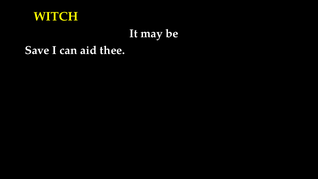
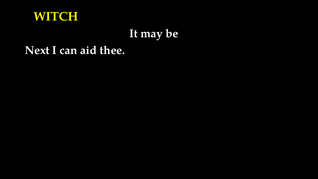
Save: Save -> Next (37, 50)
